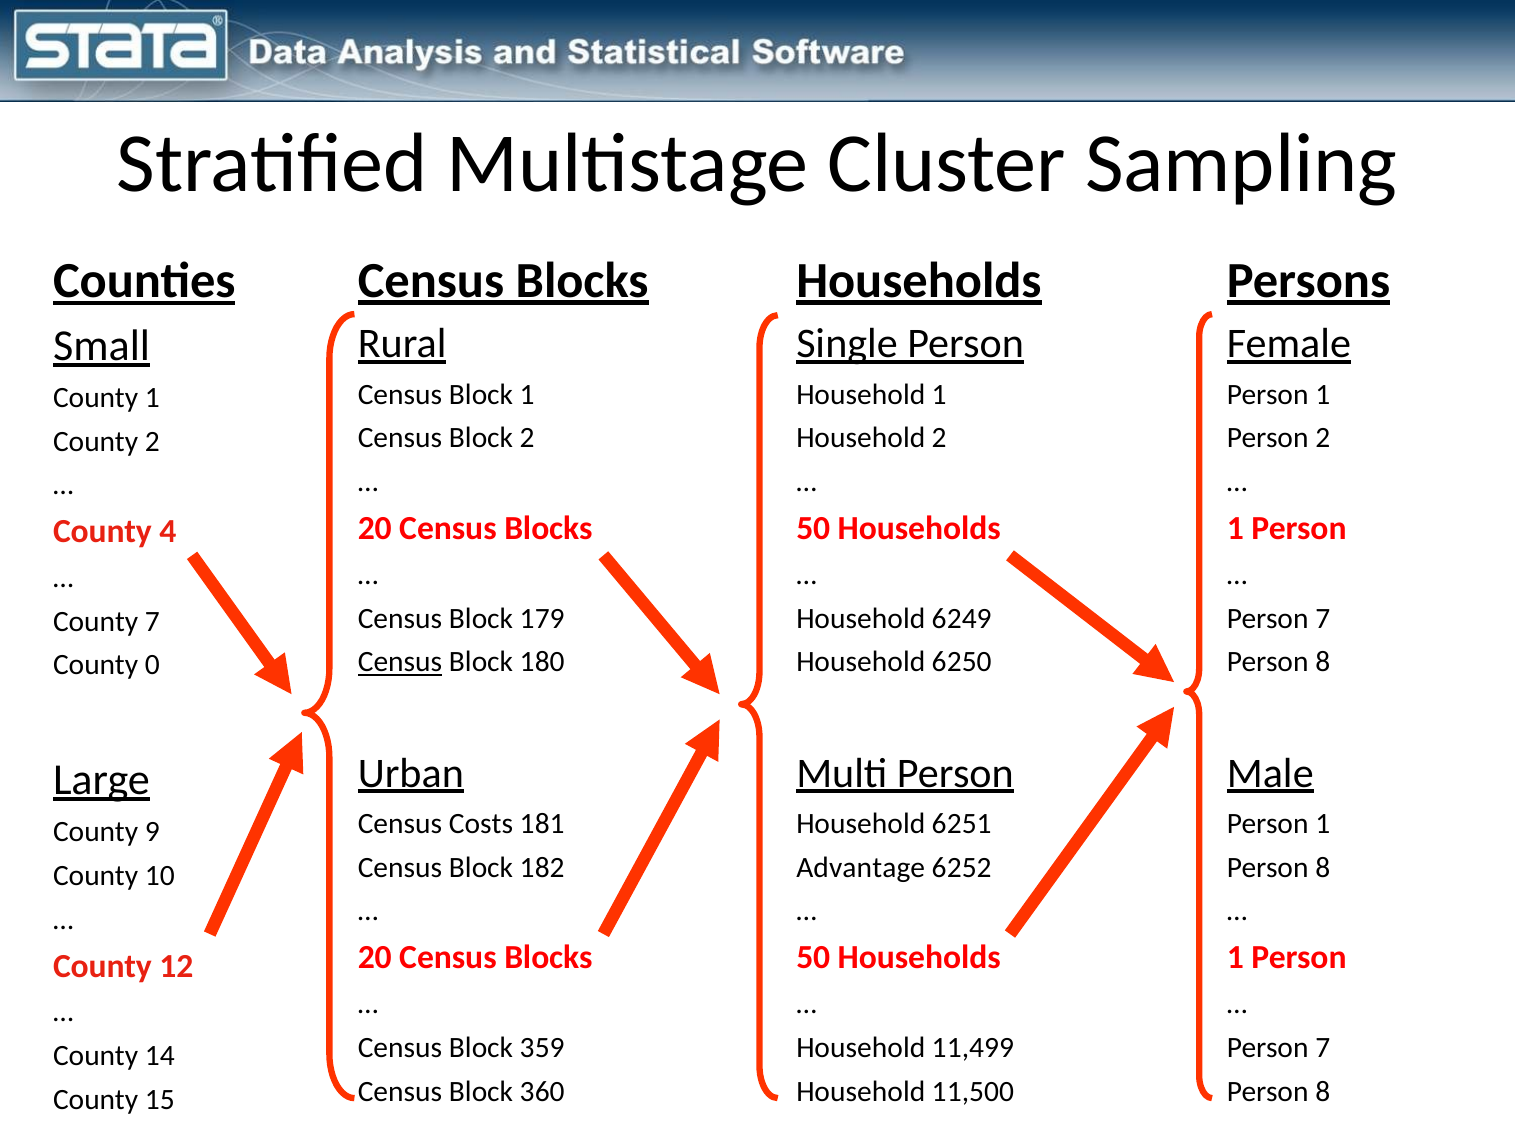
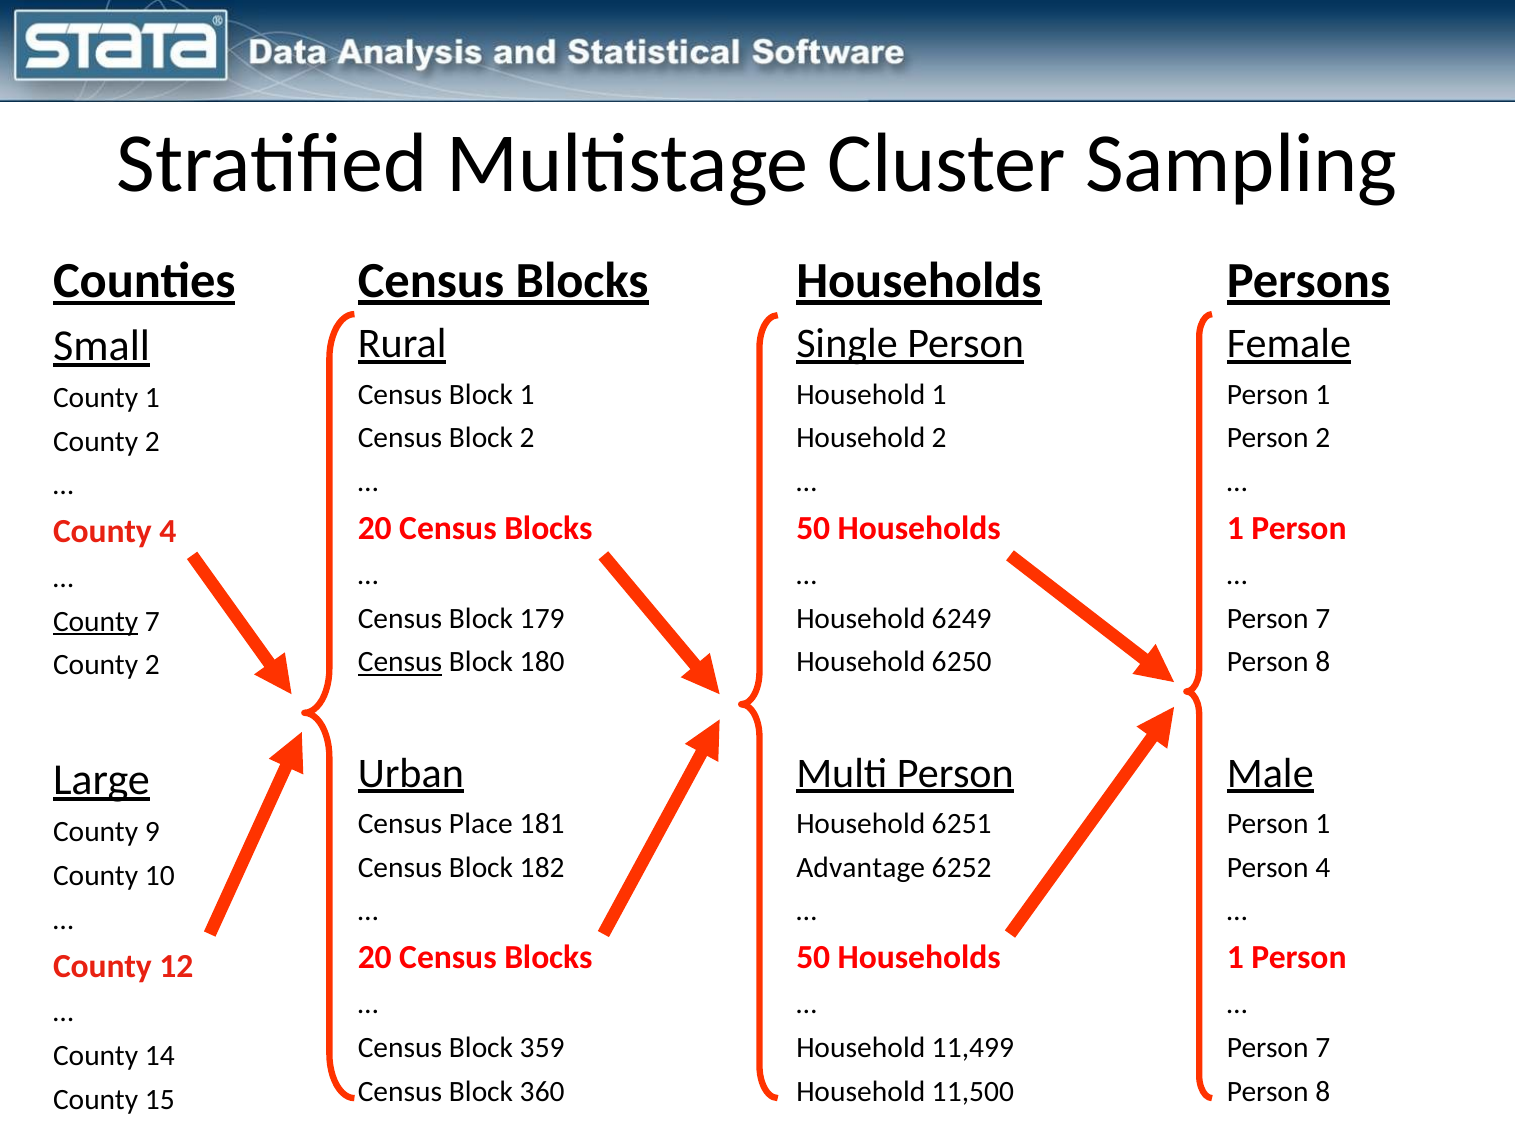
County underline: none -> present (96, 622)
0: 0 -> 2 (152, 665)
Costs: Costs -> Place (481, 824)
8: 8 -> 4 (1323, 868)
